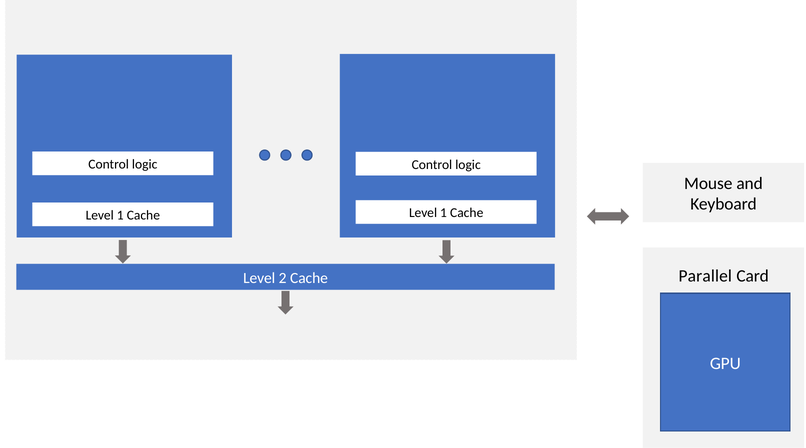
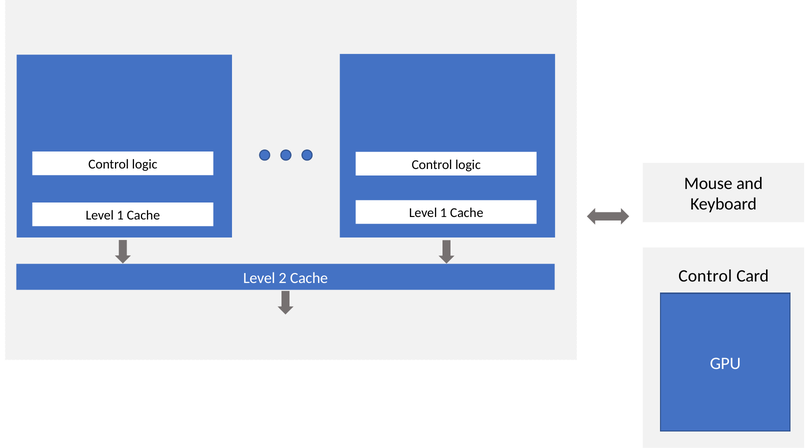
Parallel: Parallel -> Control (705, 276)
